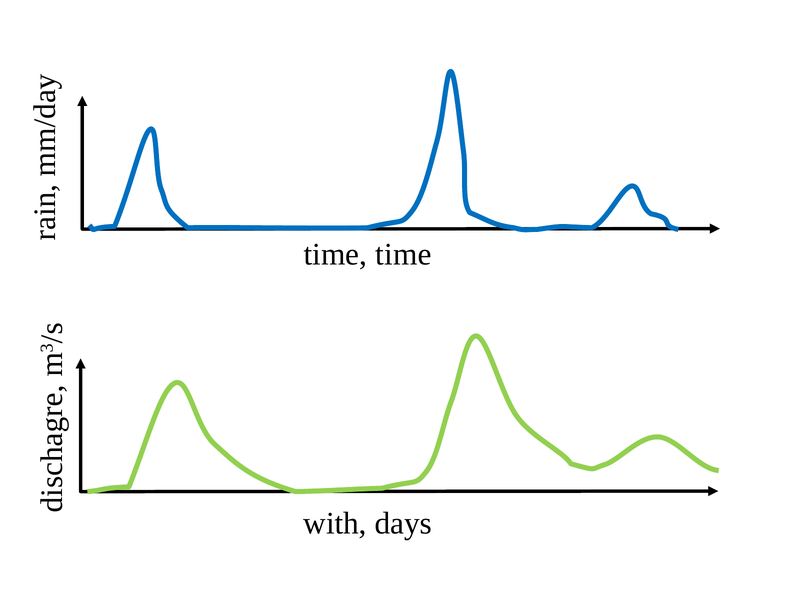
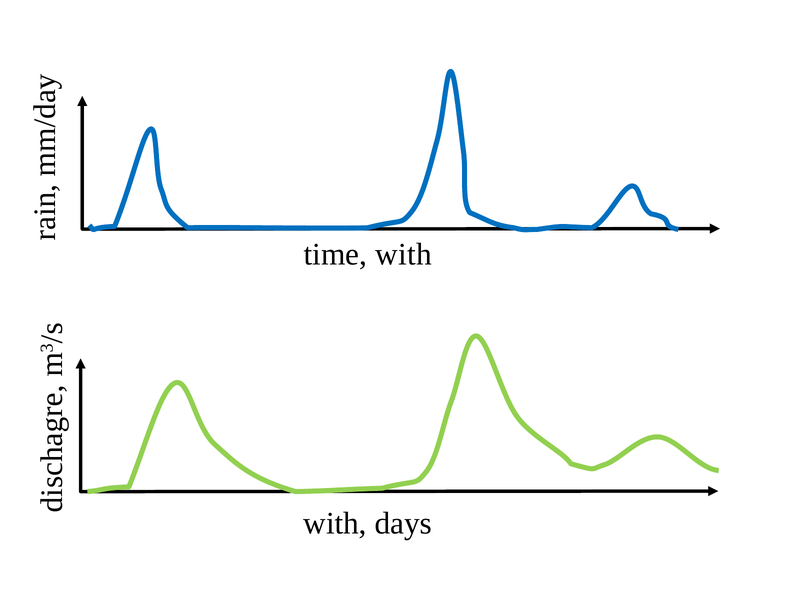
time time: time -> with (404, 254)
